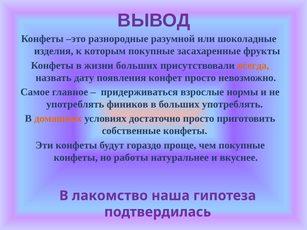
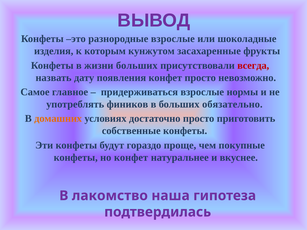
разнородные разумной: разумной -> взрослые (173, 39)
которым покупные: покупные -> кунжутом (151, 51)
всегда colour: orange -> red (253, 65)
больших употреблять: употреблять -> обязательно (232, 104)
но работы: работы -> конфет (131, 158)
